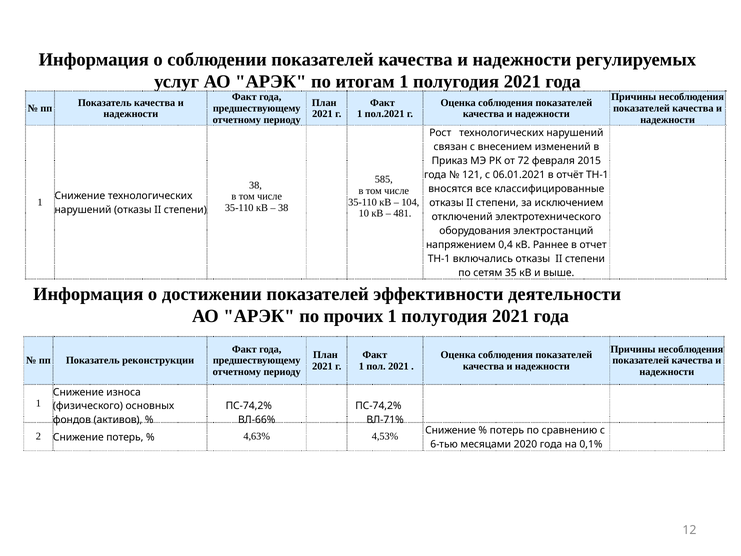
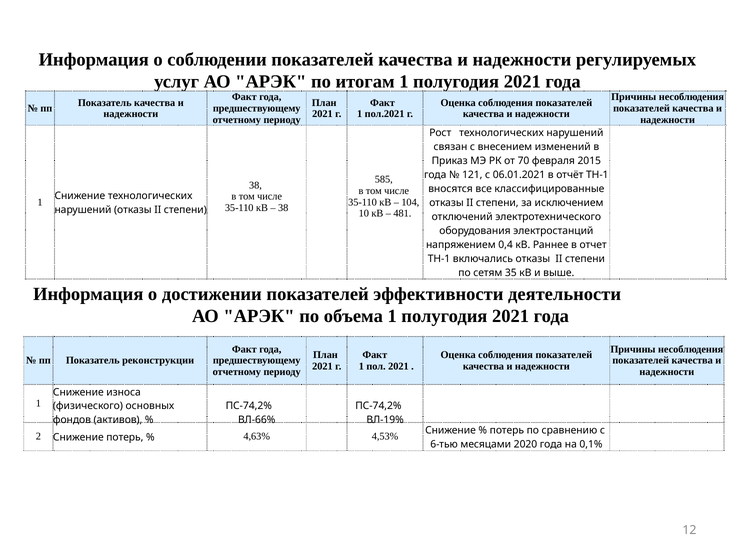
72: 72 -> 70 (524, 161)
прочих: прочих -> объема (353, 316)
ВЛ-71%: ВЛ-71% -> ВЛ-19% (385, 420)
